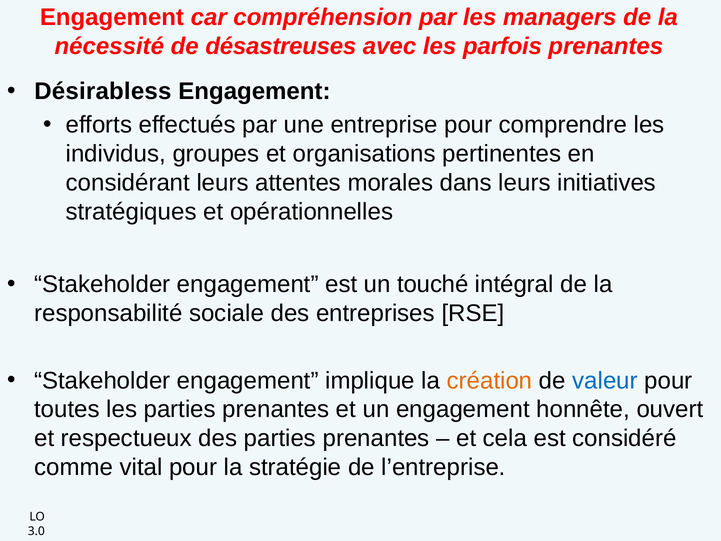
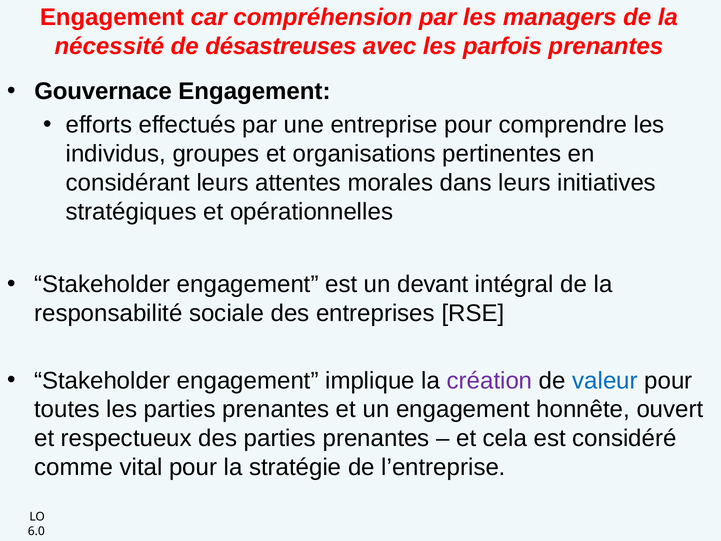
Désirabless: Désirabless -> Gouvernace (103, 91)
touché: touché -> devant (433, 284)
création colour: orange -> purple (490, 380)
3.0: 3.0 -> 6.0 (36, 531)
